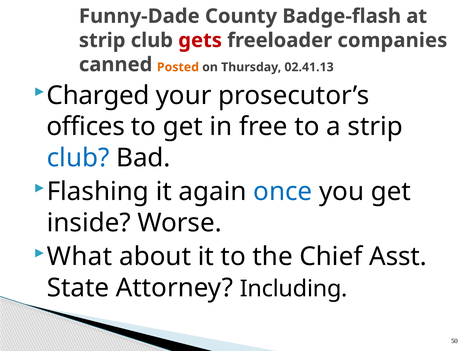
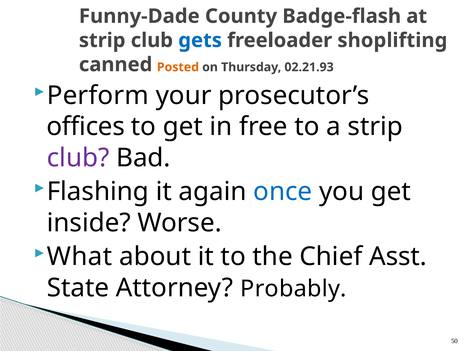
gets colour: red -> blue (200, 40)
companies: companies -> shoplifting (392, 40)
02.41.13: 02.41.13 -> 02.21.93 (309, 67)
Charged: Charged -> Perform (98, 96)
club colour: blue -> purple (78, 158)
Including: Including -> Probably (293, 289)
